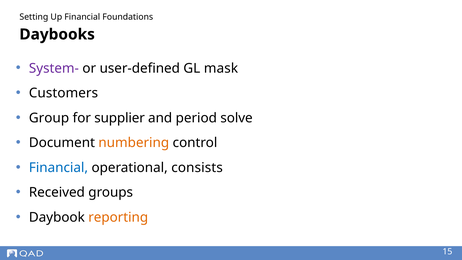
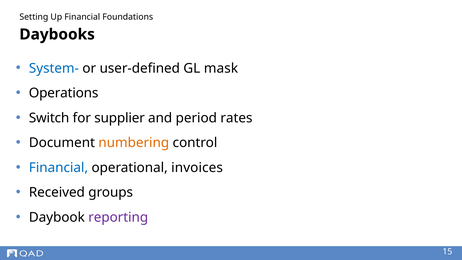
System- colour: purple -> blue (54, 68)
Customers: Customers -> Operations (64, 93)
Group: Group -> Switch (49, 118)
solve: solve -> rates (236, 118)
consists: consists -> invoices (197, 168)
reporting colour: orange -> purple (118, 217)
